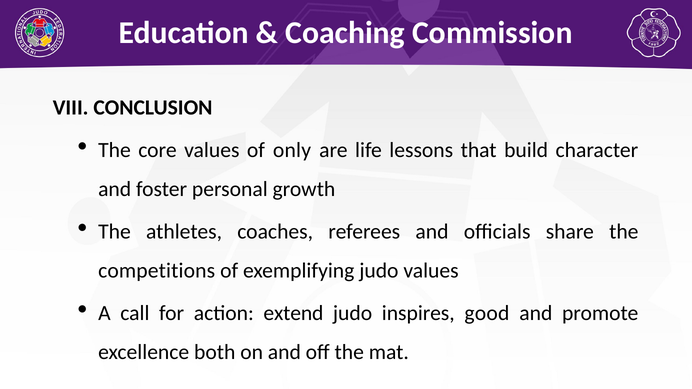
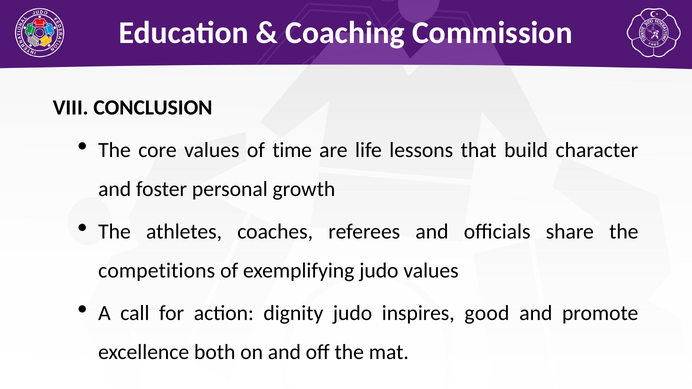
only: only -> time (292, 150)
extend: extend -> dignity (293, 313)
